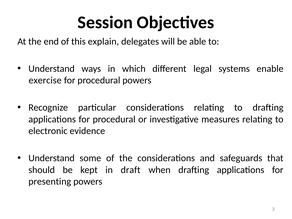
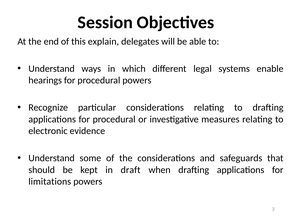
exercise: exercise -> hearings (45, 80)
presenting: presenting -> limitations (50, 182)
